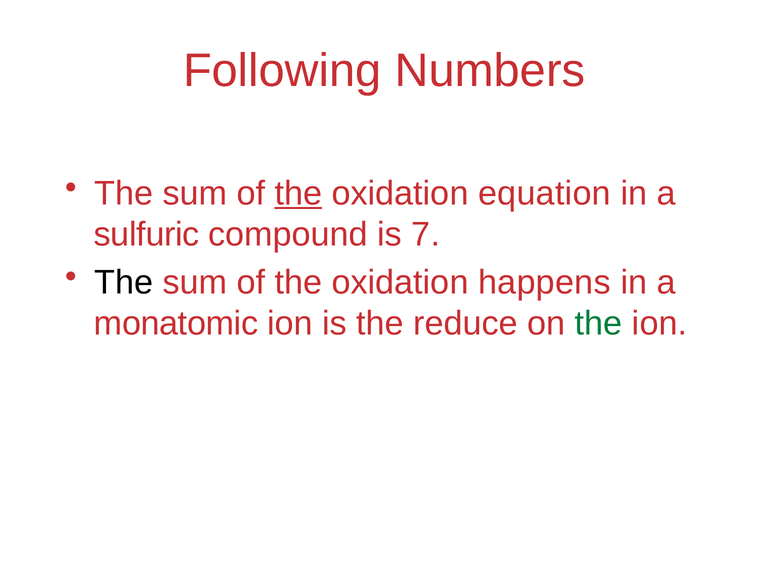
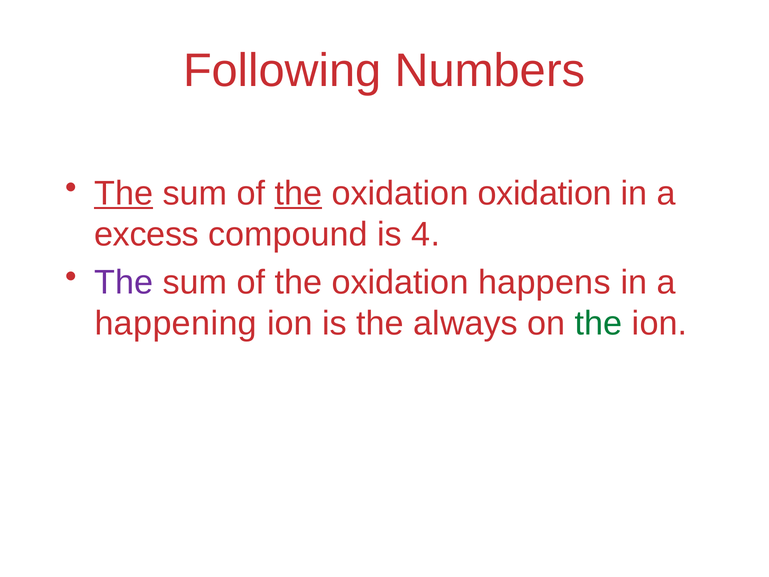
The underline: none -> present (124, 193)
oxidation equation: equation -> oxidation (545, 193)
sulfuric: sulfuric -> excess (147, 234)
7: 7 -> 4 (426, 234)
The colour: black -> purple (124, 282)
monatomic: monatomic -> happening (176, 323)
reduce: reduce -> always (466, 323)
